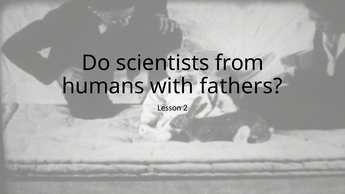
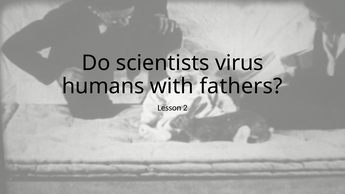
from: from -> virus (239, 63)
